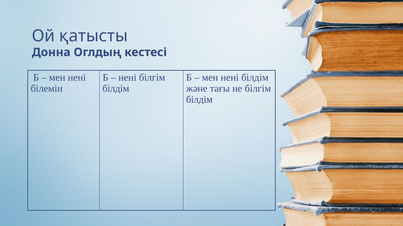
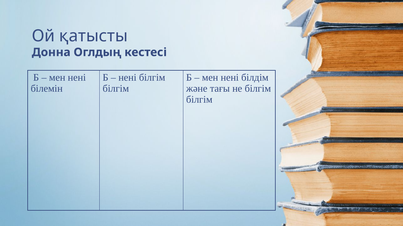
білдім: білдім -> білгім (116, 89)
білдім: білдім -> білгім (199, 100)
